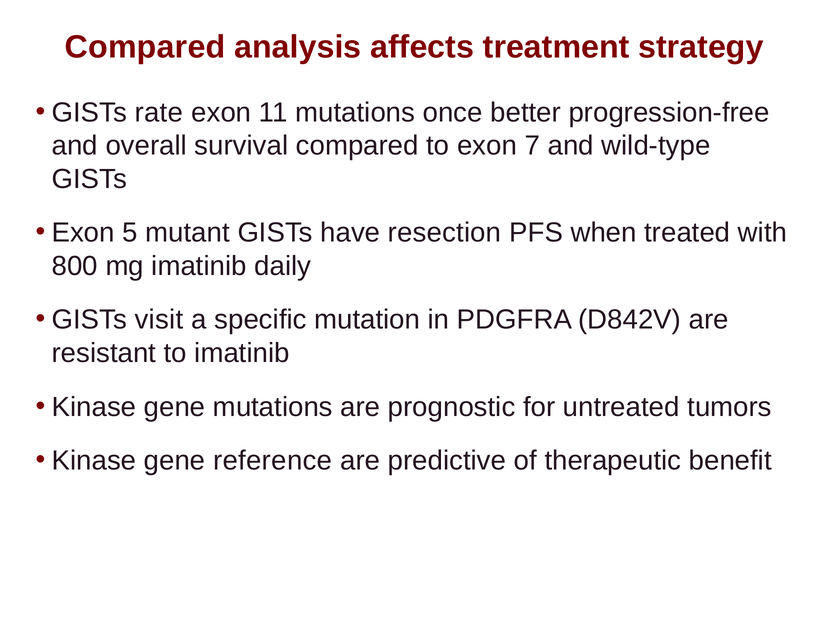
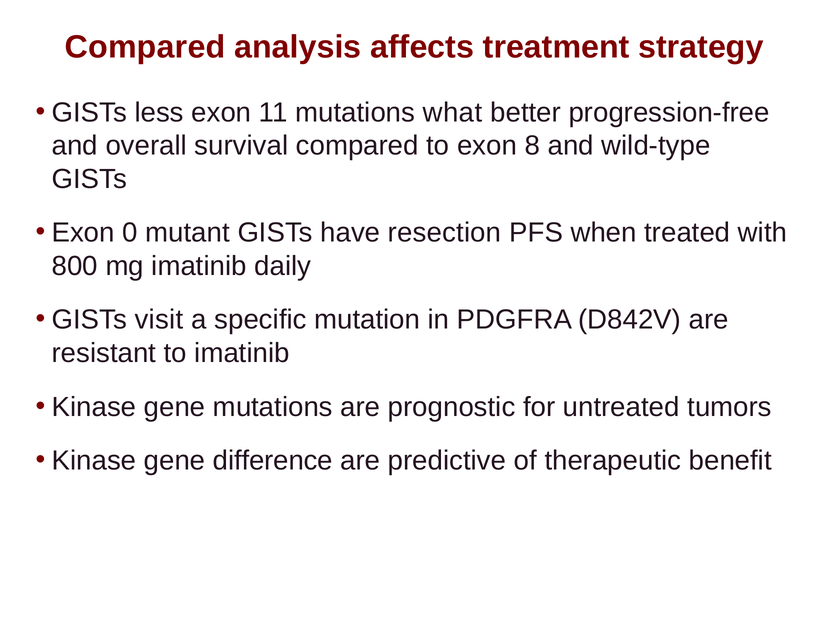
rate: rate -> less (159, 112)
once: once -> what (453, 112)
7: 7 -> 8 (532, 146)
5: 5 -> 0 (130, 233)
reference: reference -> difference (273, 461)
